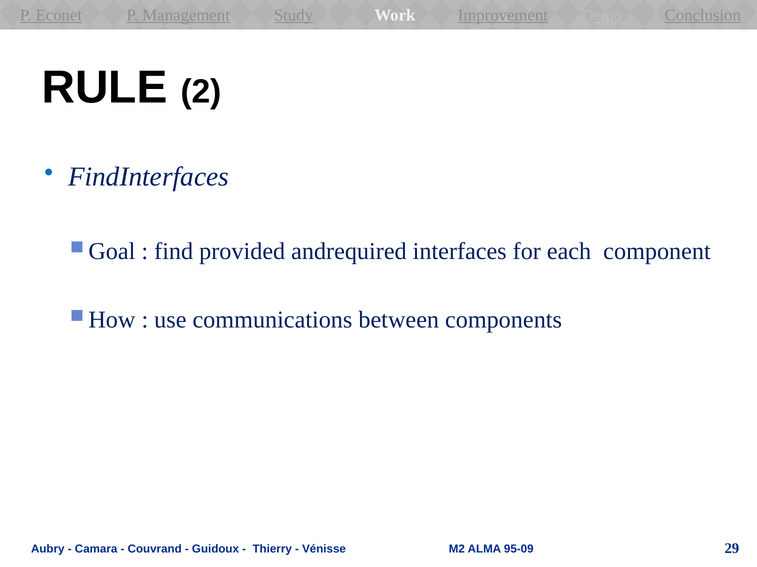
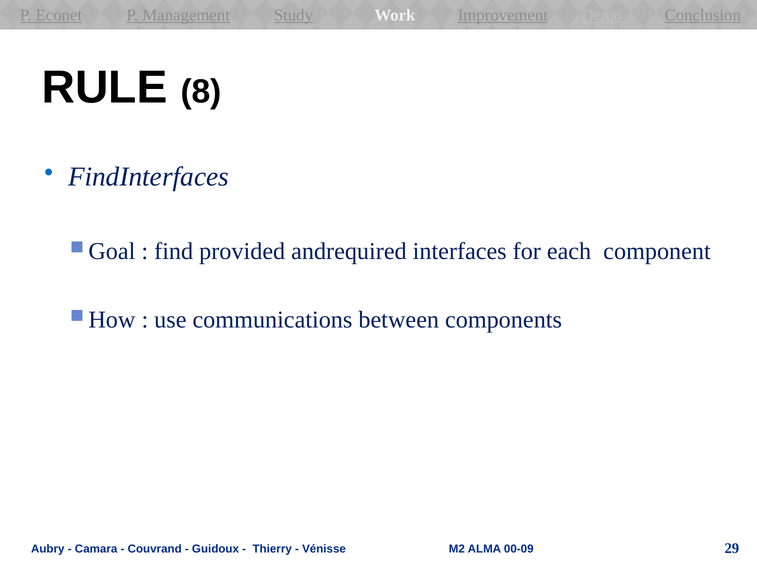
2: 2 -> 8 (201, 92)
95-09: 95-09 -> 00-09 (519, 550)
